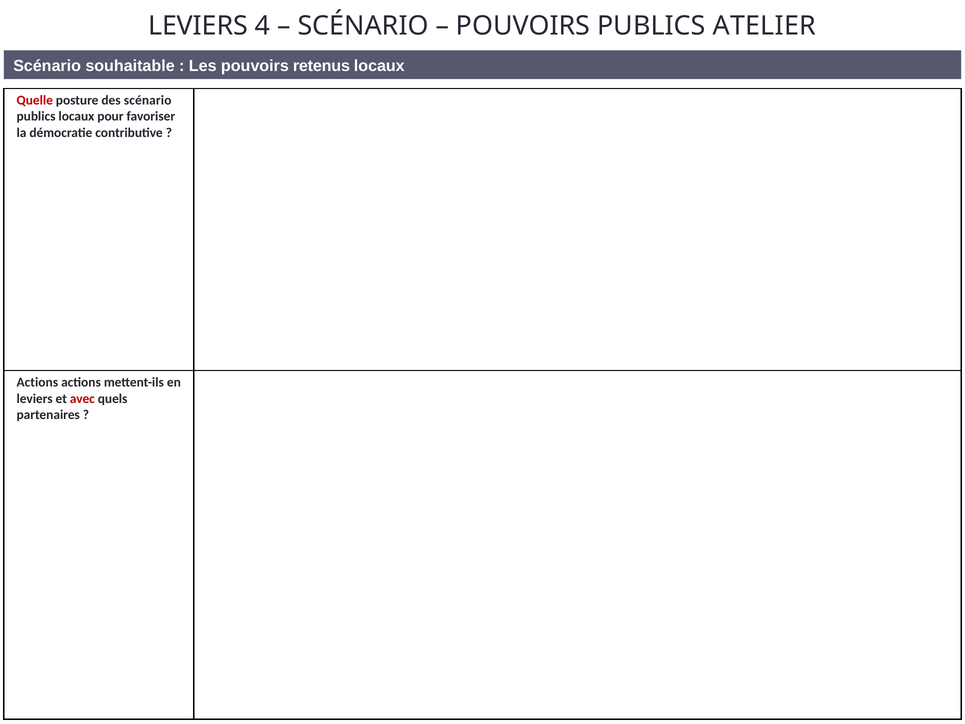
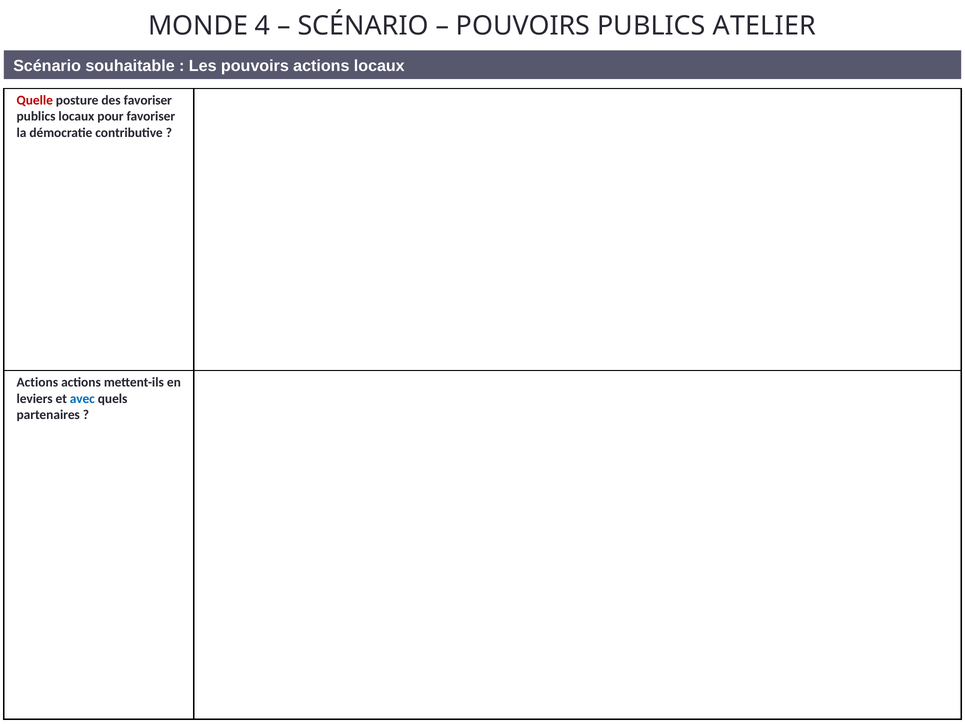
LEVIERS: LEVIERS -> MONDE (198, 26)
pouvoirs retenus: retenus -> actions (321, 66)
des scénario: scénario -> favoriser (148, 100)
avec colour: red -> blue (82, 399)
